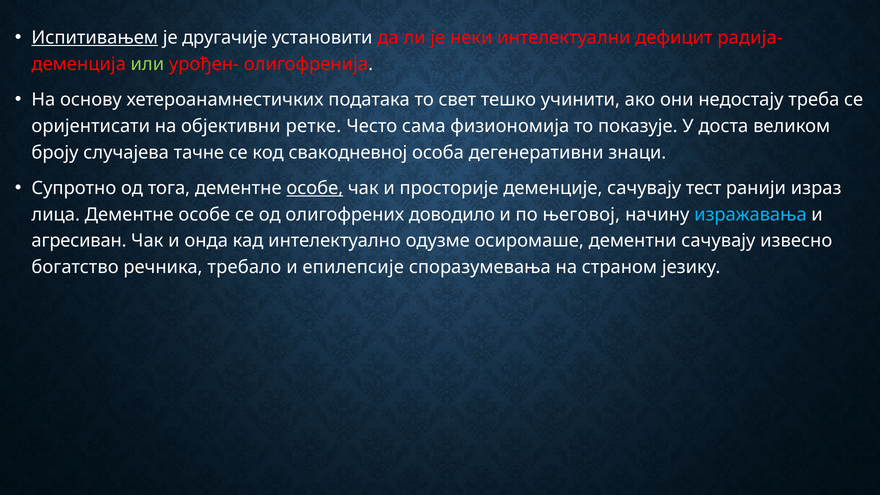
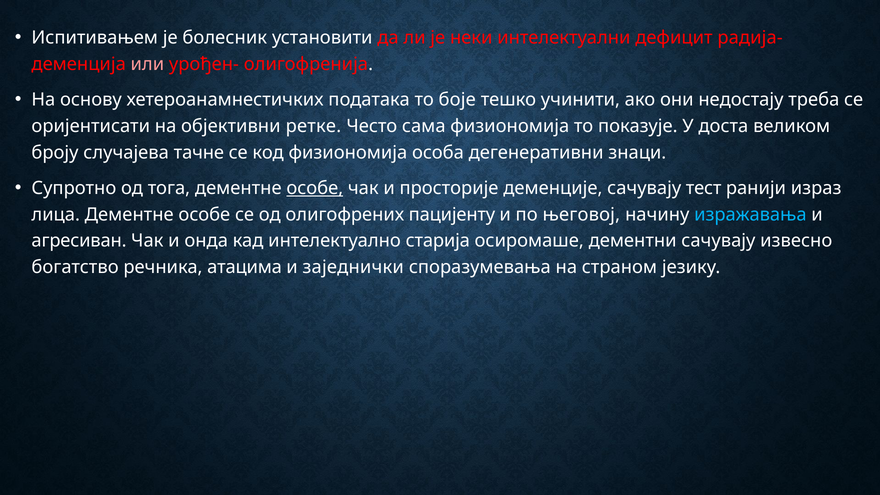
Испитивањем underline: present -> none (95, 38)
другачије: другачије -> болесник (225, 38)
или colour: light green -> pink (147, 64)
свет: свет -> боје (457, 100)
код свакодневној: свакодневној -> физиономија (348, 153)
доводило: доводило -> пацијенту (452, 215)
одузме: одузме -> старија (438, 241)
требало: требало -> атацима (245, 267)
епилепсије: епилепсије -> заједнички (353, 267)
